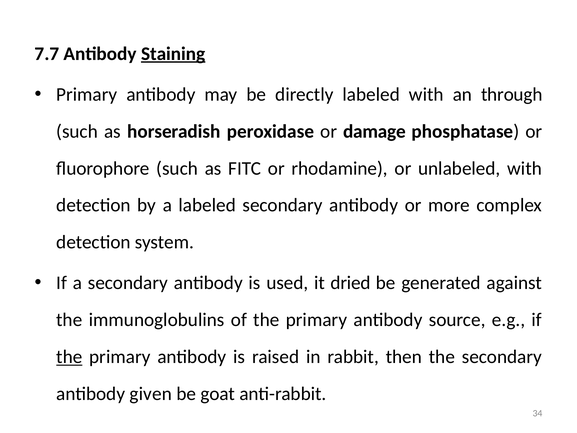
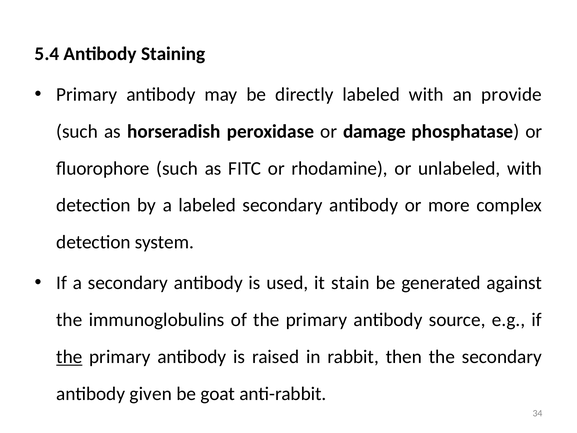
7.7: 7.7 -> 5.4 (47, 54)
Staining underline: present -> none (173, 54)
through: through -> provide (512, 94)
dried: dried -> stain (350, 283)
